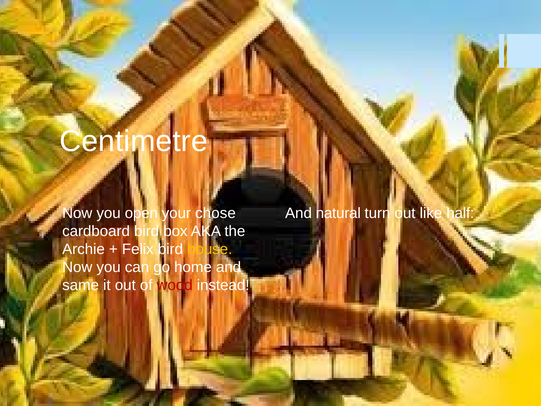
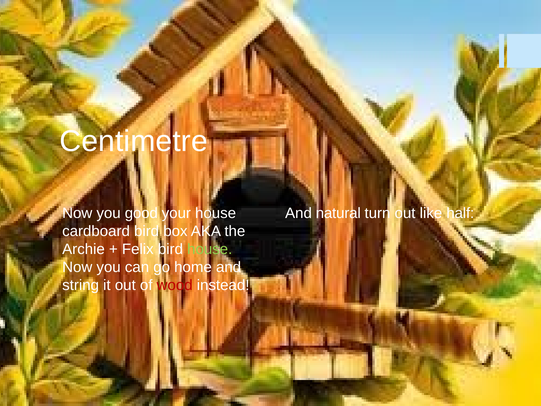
open: open -> good (141, 213)
your chose: chose -> house (216, 213)
house colour: yellow -> light green (210, 249)
same: same -> string (81, 285)
